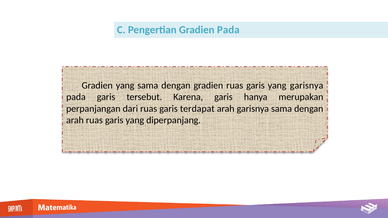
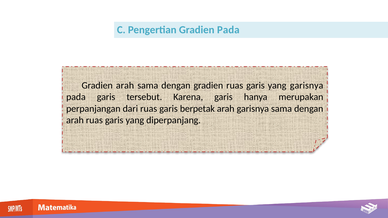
Gradien yang: yang -> arah (125, 85)
terdapat: terdapat -> berpetak (197, 109)
